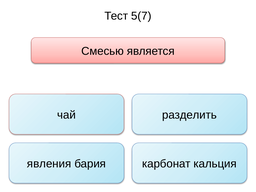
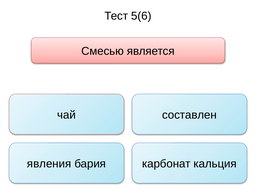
5(7: 5(7 -> 5(6 (141, 16)
разделить: разделить -> составлен (189, 115)
